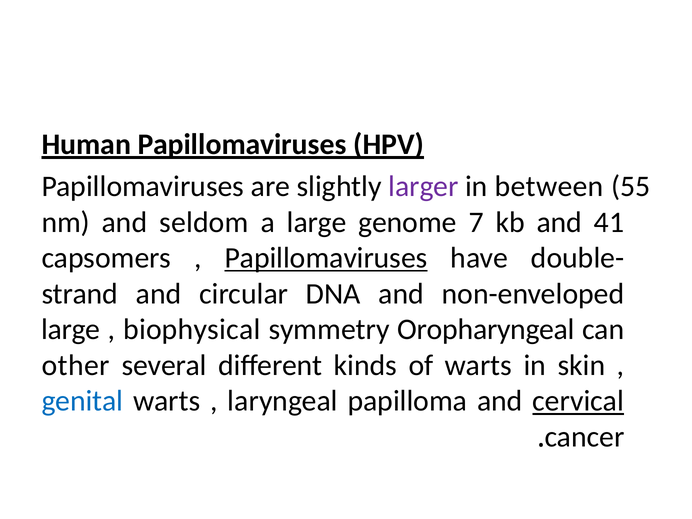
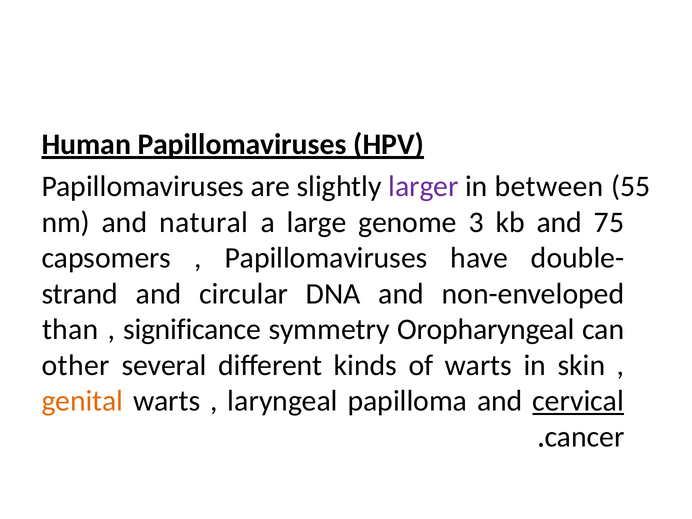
seldom: seldom -> natural (204, 222)
7: 7 -> 3 (476, 222)
41: 41 -> 75 (609, 222)
Papillomaviruses underline: present -> none (326, 258)
large: large -> than (70, 330)
biophysical: biophysical -> significance (192, 330)
genital colour: blue -> orange (82, 401)
